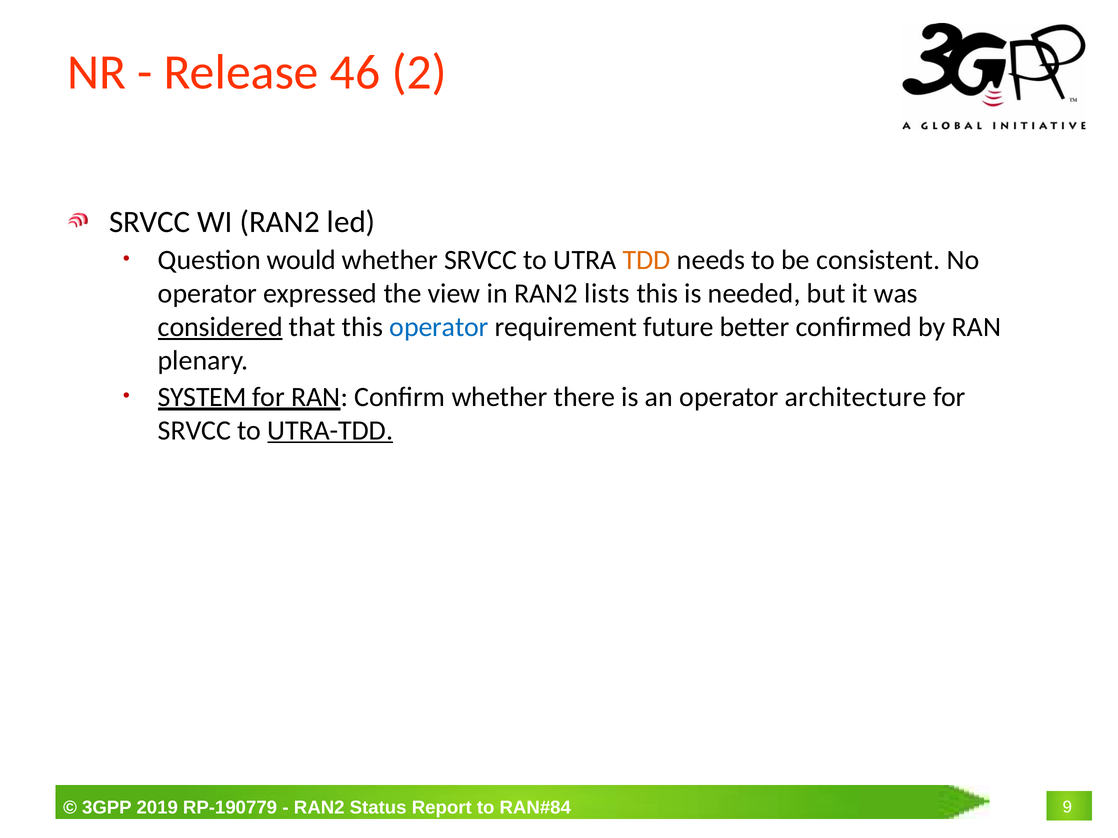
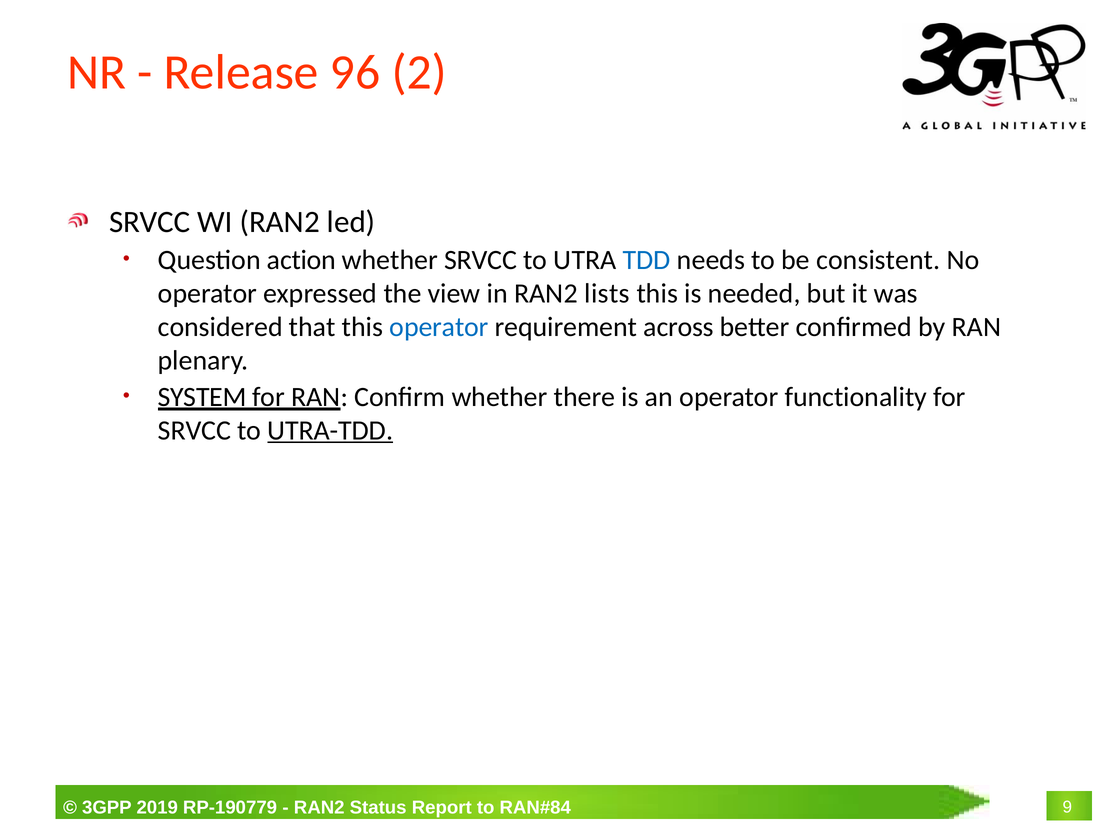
46: 46 -> 96 (355, 72)
would: would -> action (301, 260)
TDD colour: orange -> blue (647, 260)
considered underline: present -> none (220, 327)
future: future -> across (679, 327)
architecture: architecture -> functionality (856, 397)
